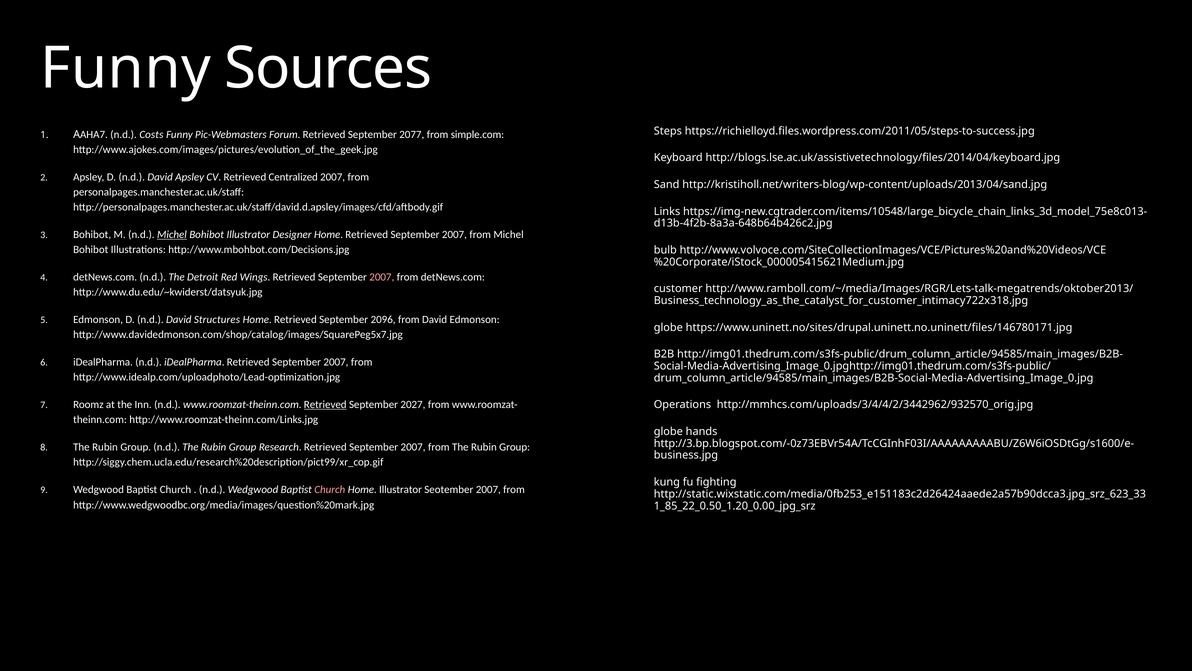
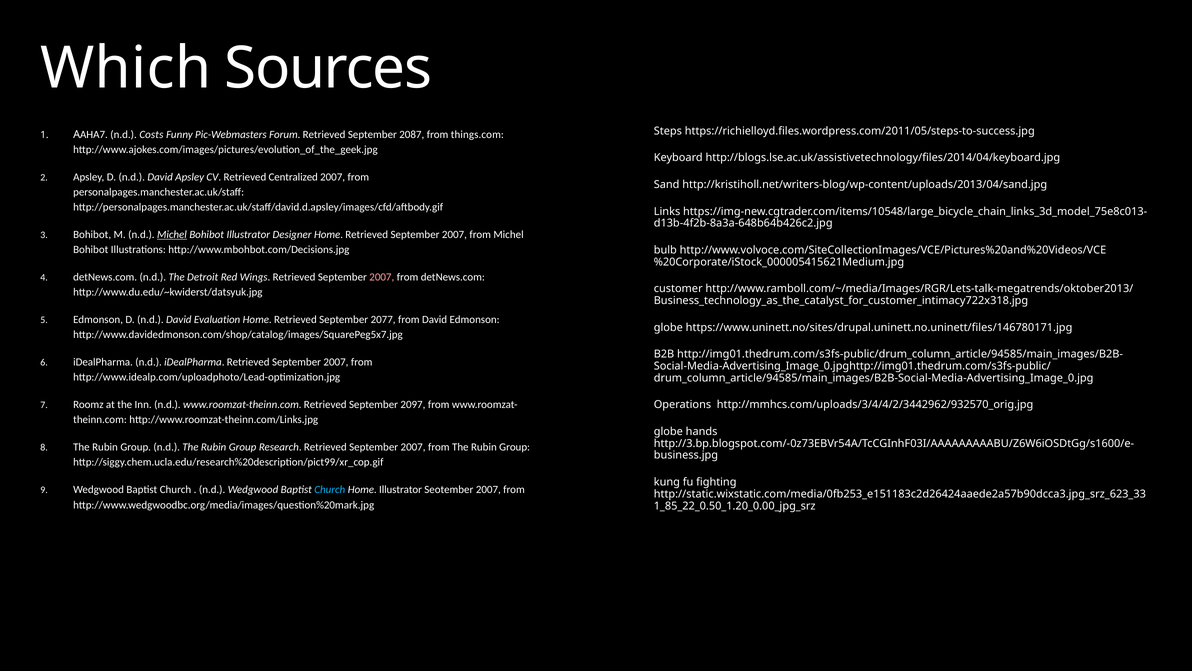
Funny: Funny -> Which (126, 68)
2077: 2077 -> 2087 (412, 134)
simple.com: simple.com -> things.com (477, 134)
Structures: Structures -> Evaluation (217, 319)
2096: 2096 -> 2077 (383, 319)
Retrieved underline: present -> none (325, 404)
2027: 2027 -> 2097 (413, 404)
Church colour: pink -> light blue (330, 489)
